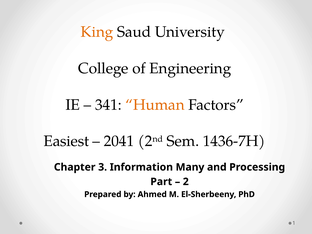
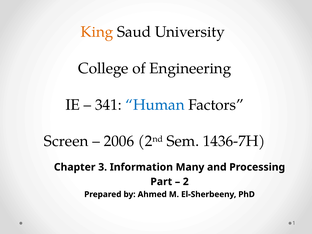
Human colour: orange -> blue (155, 105)
Easiest: Easiest -> Screen (66, 141)
2041: 2041 -> 2006 (119, 141)
